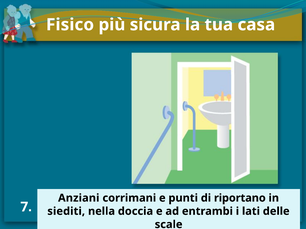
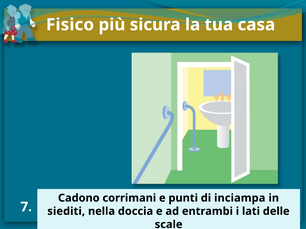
Anziani: Anziani -> Cadono (79, 198)
riportano: riportano -> inciampa (240, 198)
